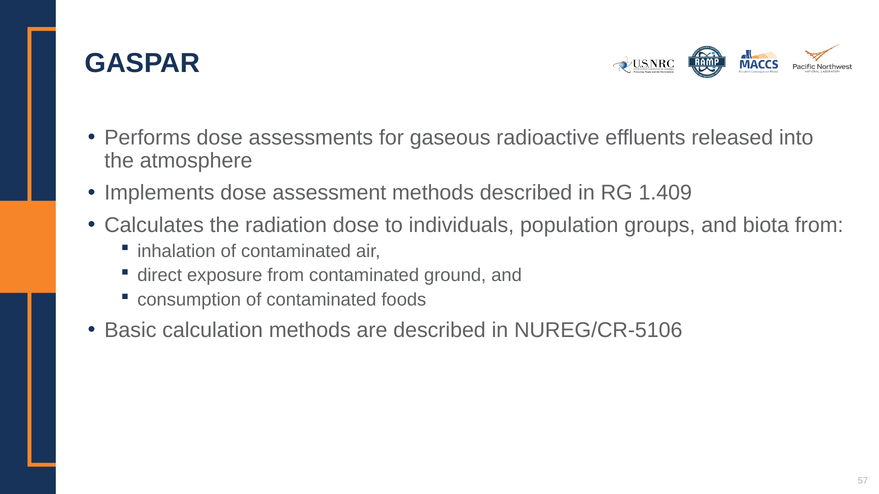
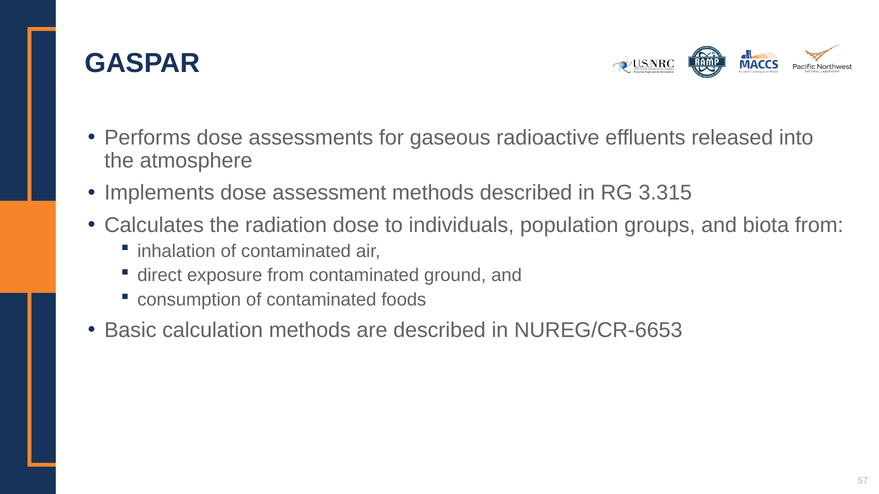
1.409: 1.409 -> 3.315 (665, 193)
NUREG/CR-5106: NUREG/CR-5106 -> NUREG/CR-6653 (598, 331)
